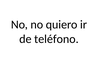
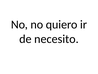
teléfono: teléfono -> necesito (56, 39)
